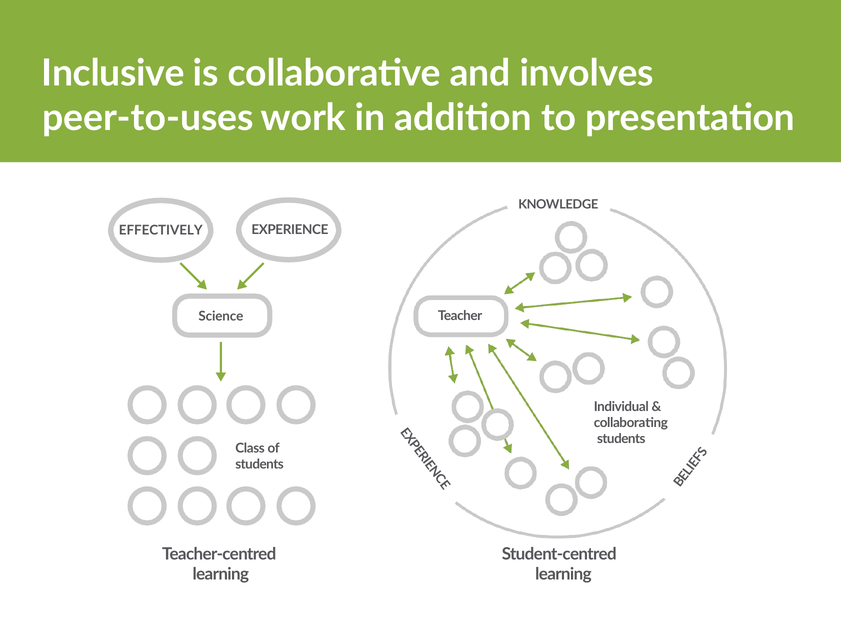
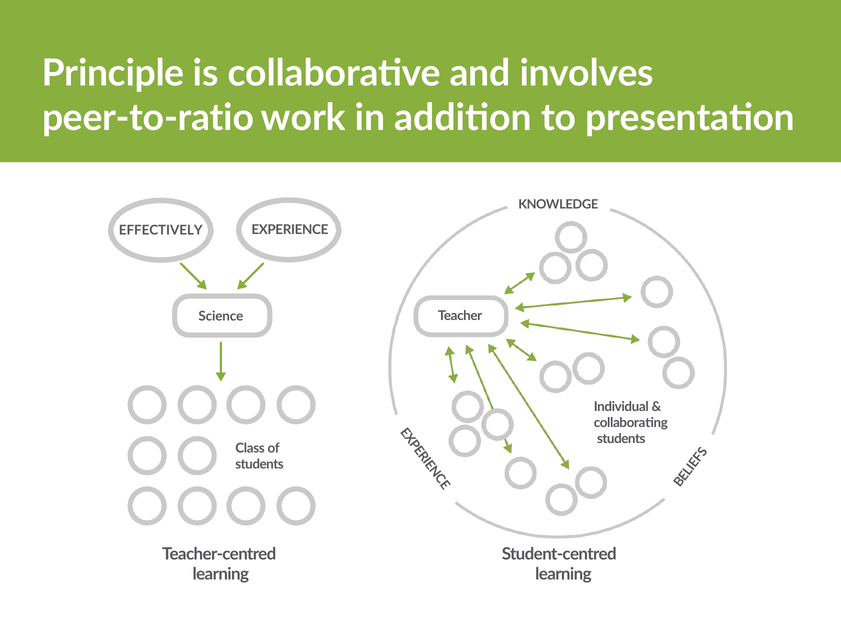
Inclusive: Inclusive -> Principle (113, 73)
peer-to-uses: peer-to-uses -> peer-to-ratio (148, 118)
